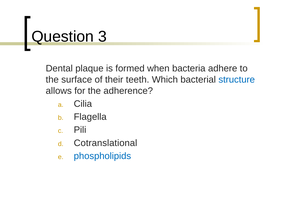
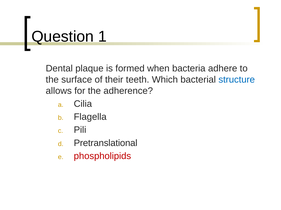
3: 3 -> 1 (103, 37)
Cotranslational: Cotranslational -> Pretranslational (106, 143)
phospholipids colour: blue -> red (102, 157)
